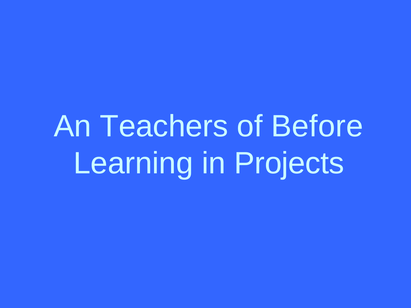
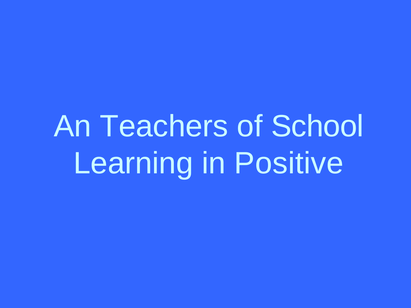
Before: Before -> School (317, 126)
Projects: Projects -> Positive (289, 163)
